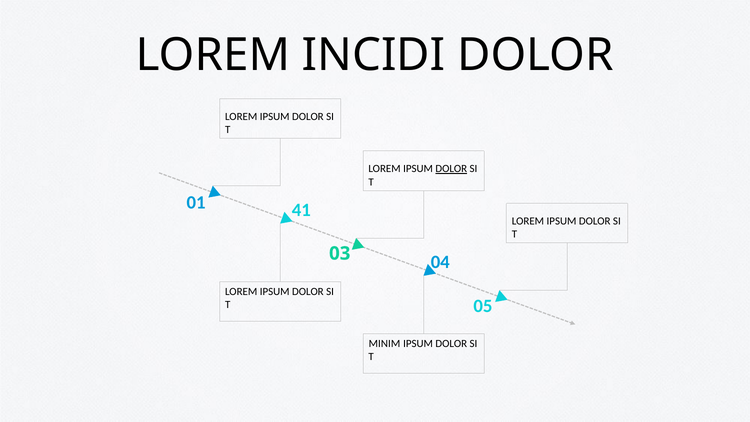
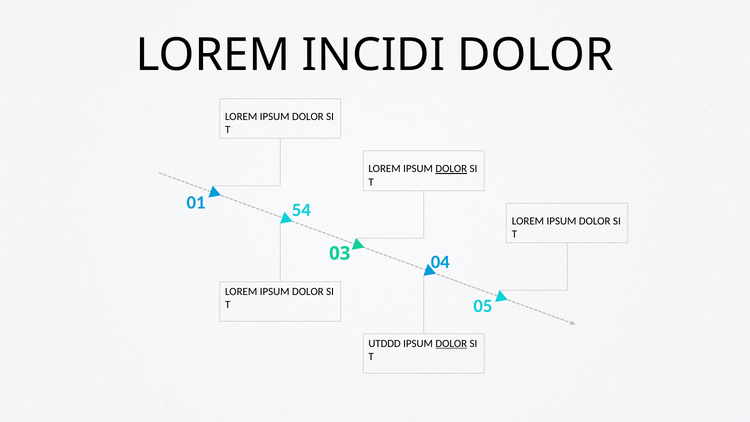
41: 41 -> 54 (301, 210)
MINIM: MINIM -> UTDDD (385, 343)
DOLOR underline: none -> present (451, 343)
